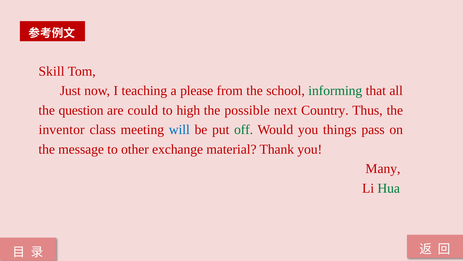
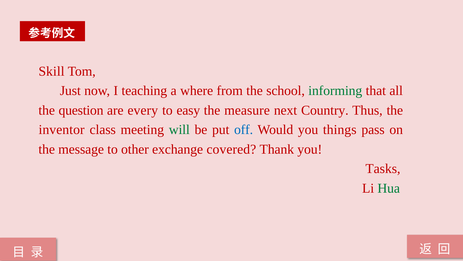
please: please -> where (197, 91)
could: could -> every (143, 110)
high: high -> easy (188, 110)
possible: possible -> measure (247, 110)
will colour: blue -> green (179, 130)
off colour: green -> blue (244, 130)
material: material -> covered (231, 149)
Many: Many -> Tasks (383, 168)
